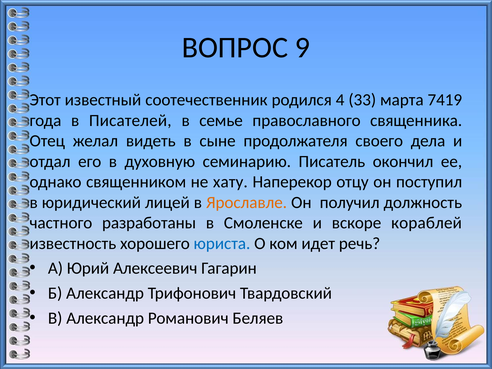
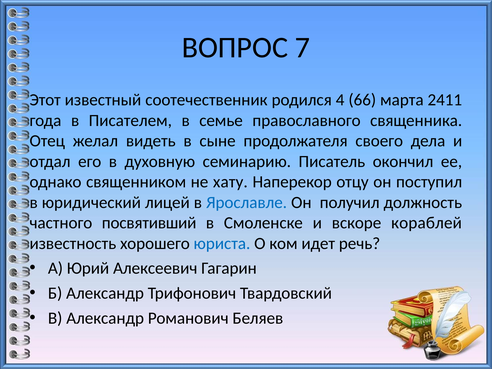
9: 9 -> 7 (302, 48)
33: 33 -> 66 (362, 100)
7419: 7419 -> 2411 (445, 100)
Писателей: Писателей -> Писателем (130, 120)
Ярославле colour: orange -> blue (247, 202)
разработаны: разработаны -> посвятивший (149, 223)
